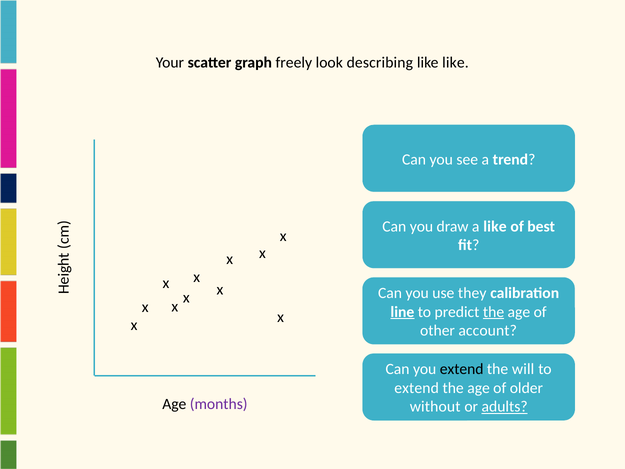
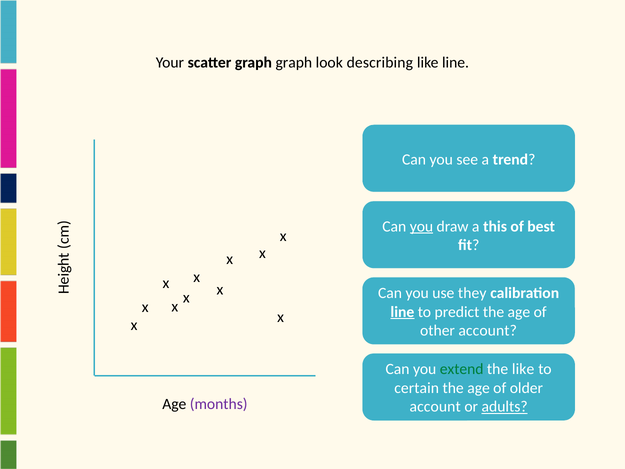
graph freely: freely -> graph (294, 63)
like like: like -> line (456, 63)
you underline: none -> present (421, 226)
a like: like -> this (495, 226)
the underline: present -> none (494, 312)
extend colour: black -> green (462, 369)
the will: will -> like (523, 369)
extend: extend -> certain (417, 388)
without: without -> account (435, 407)
